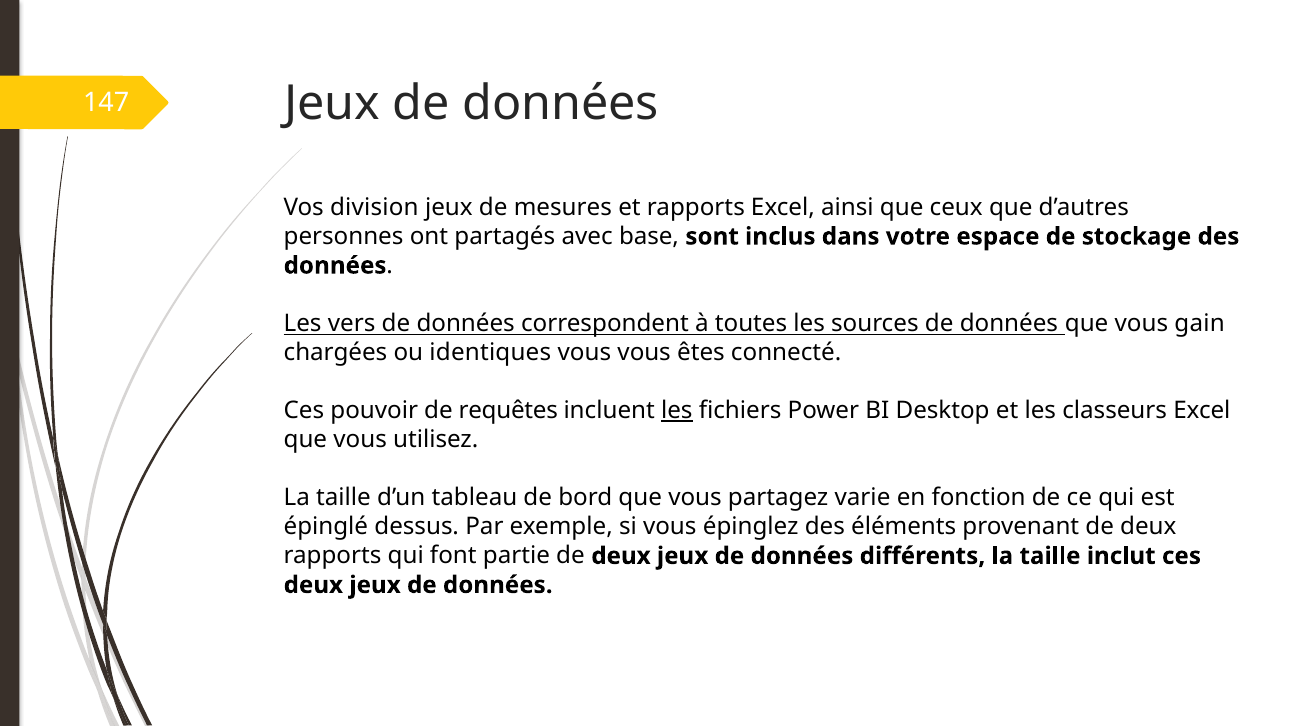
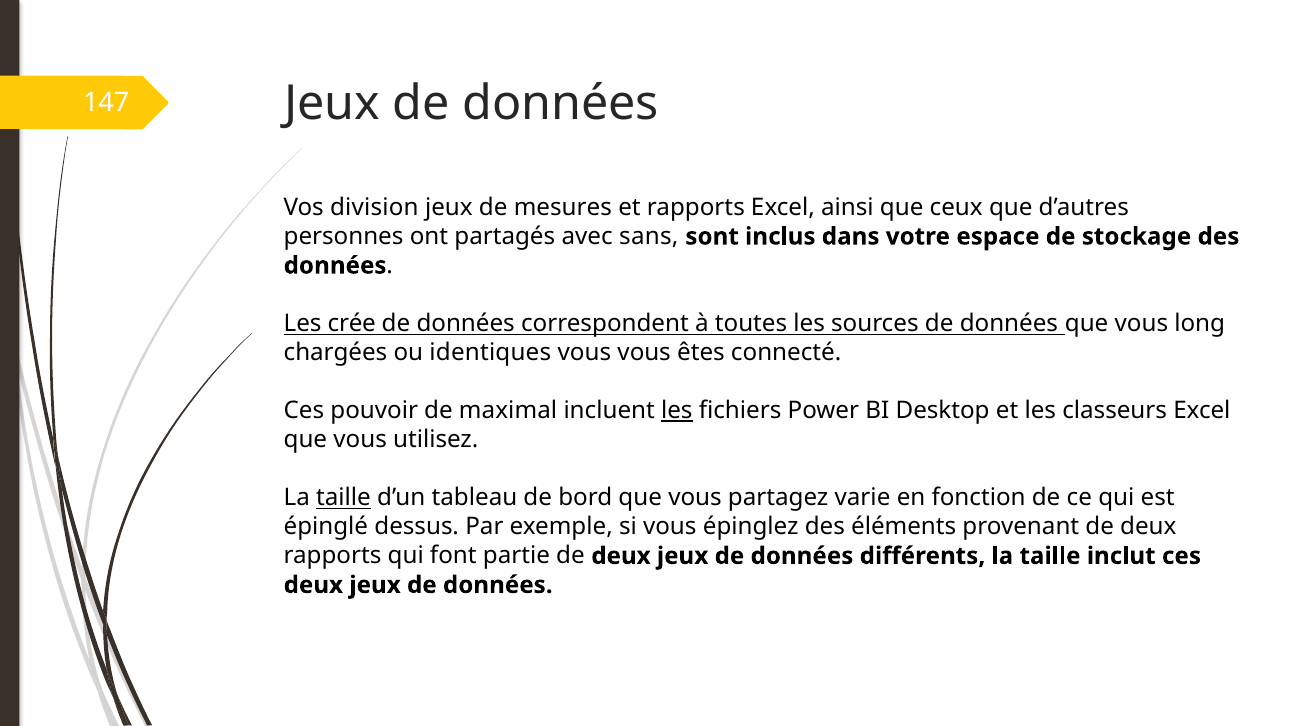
base: base -> sans (649, 237)
vers: vers -> crée (352, 324)
gain: gain -> long (1200, 324)
requêtes: requêtes -> maximal (508, 411)
taille underline: none -> present (344, 498)
